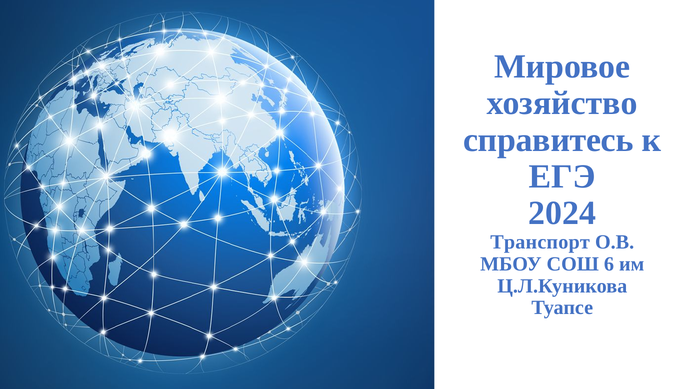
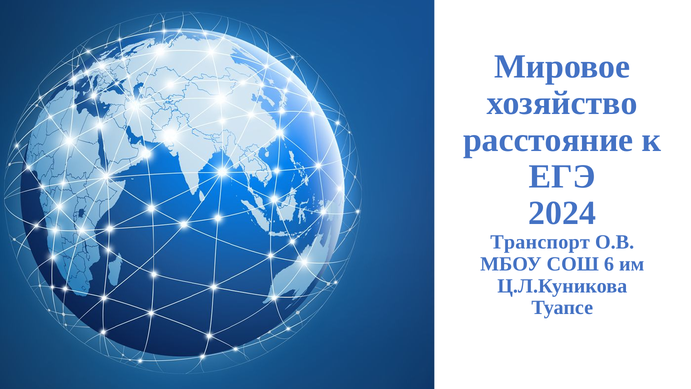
справитесь: справитесь -> расстояние (548, 140)
